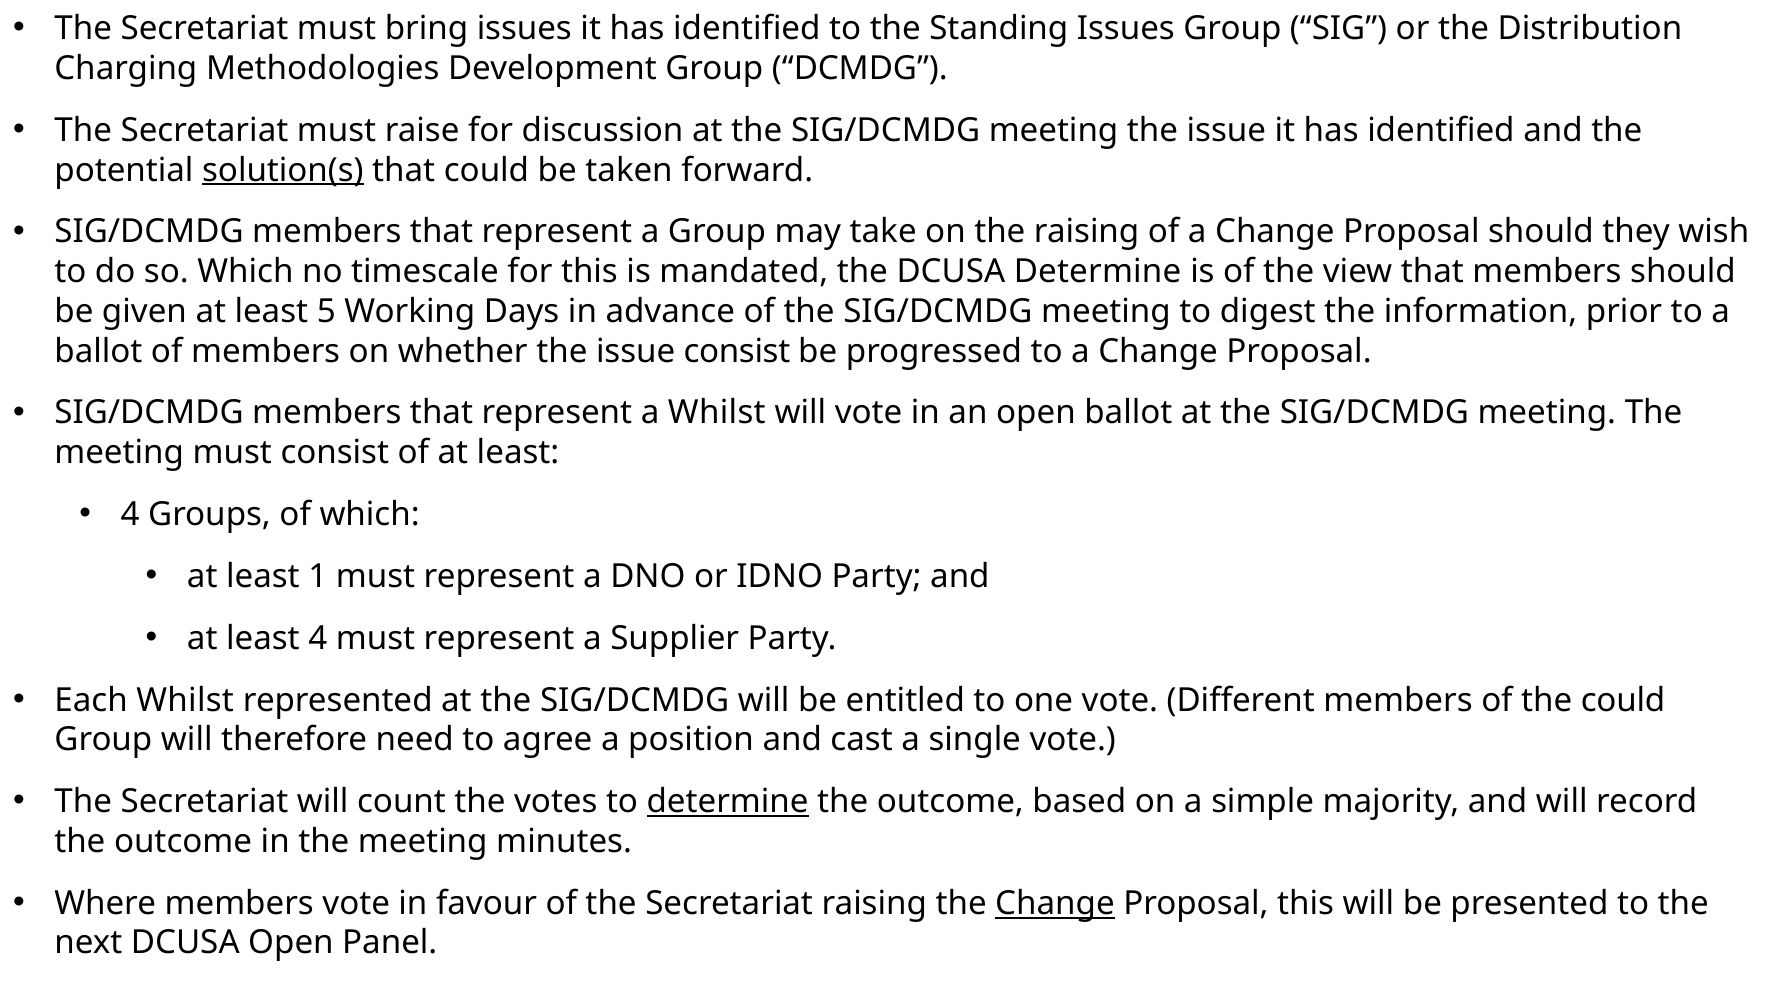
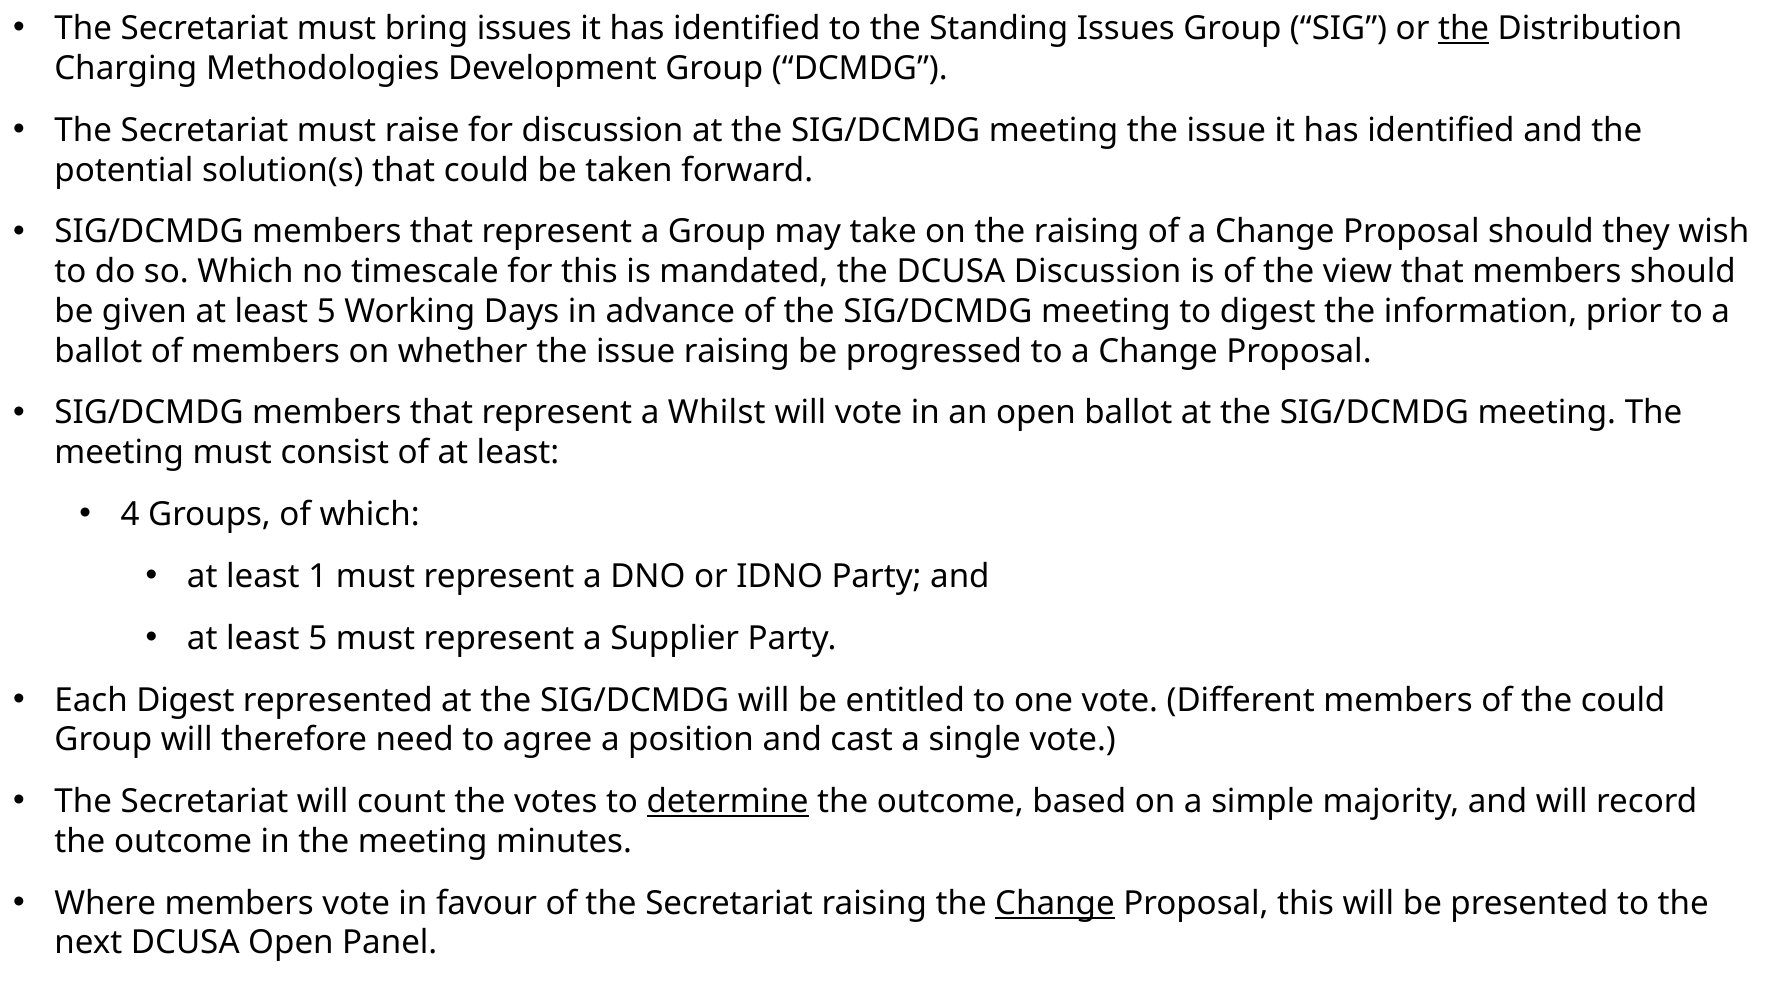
the underline: none -> present (1464, 29)
solution(s underline: present -> none (283, 170)
DCUSA Determine: Determine -> Discussion (1098, 272)
issue consist: consist -> raising (737, 351)
4: 4 -> 5 (318, 638)
Each Whilst: Whilst -> Digest (185, 700)
